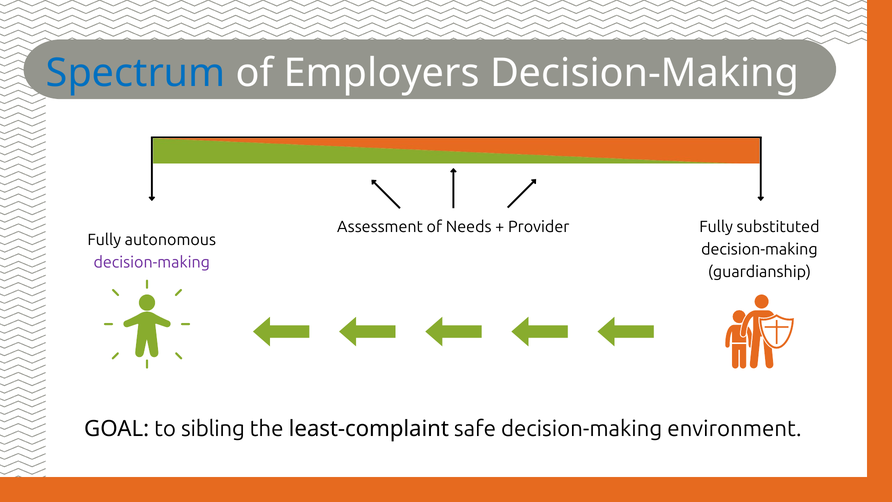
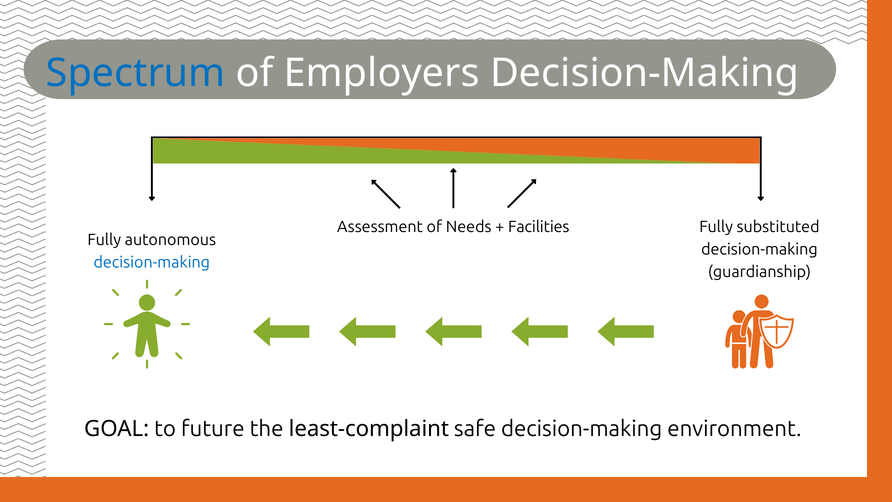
Provider: Provider -> Facilities (539, 227)
decision-making colour: purple -> blue (152, 262)
sibling: sibling -> future (213, 429)
